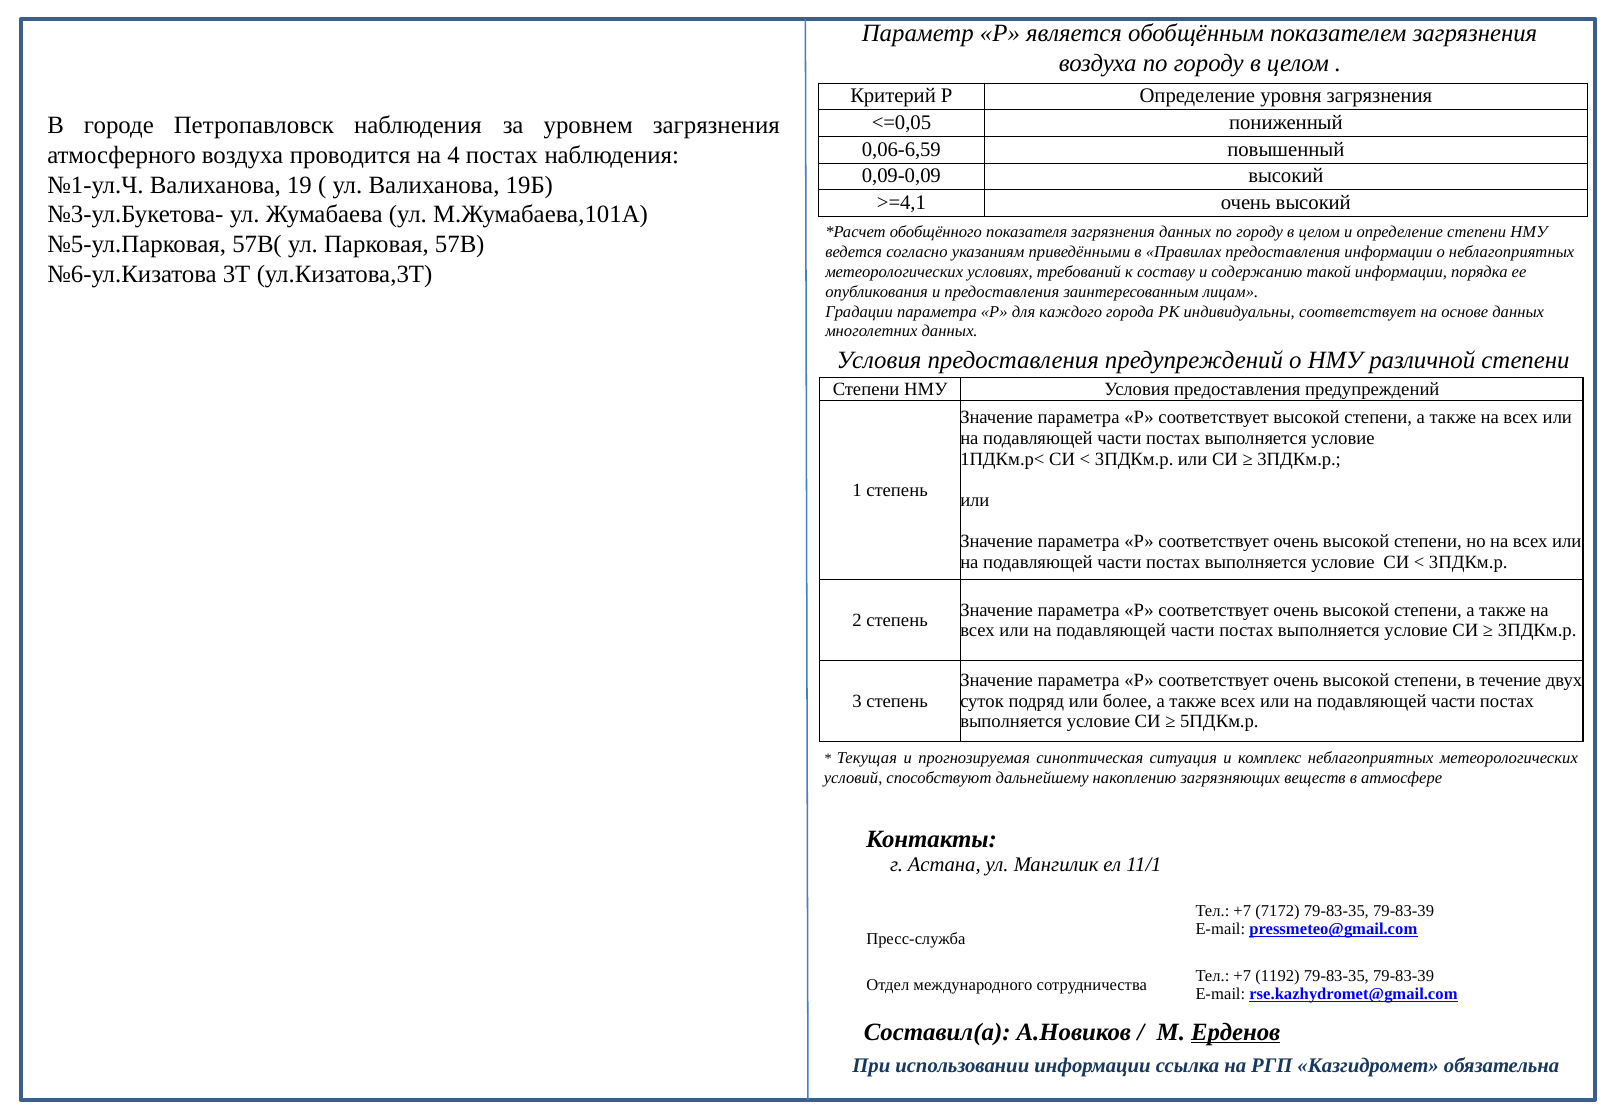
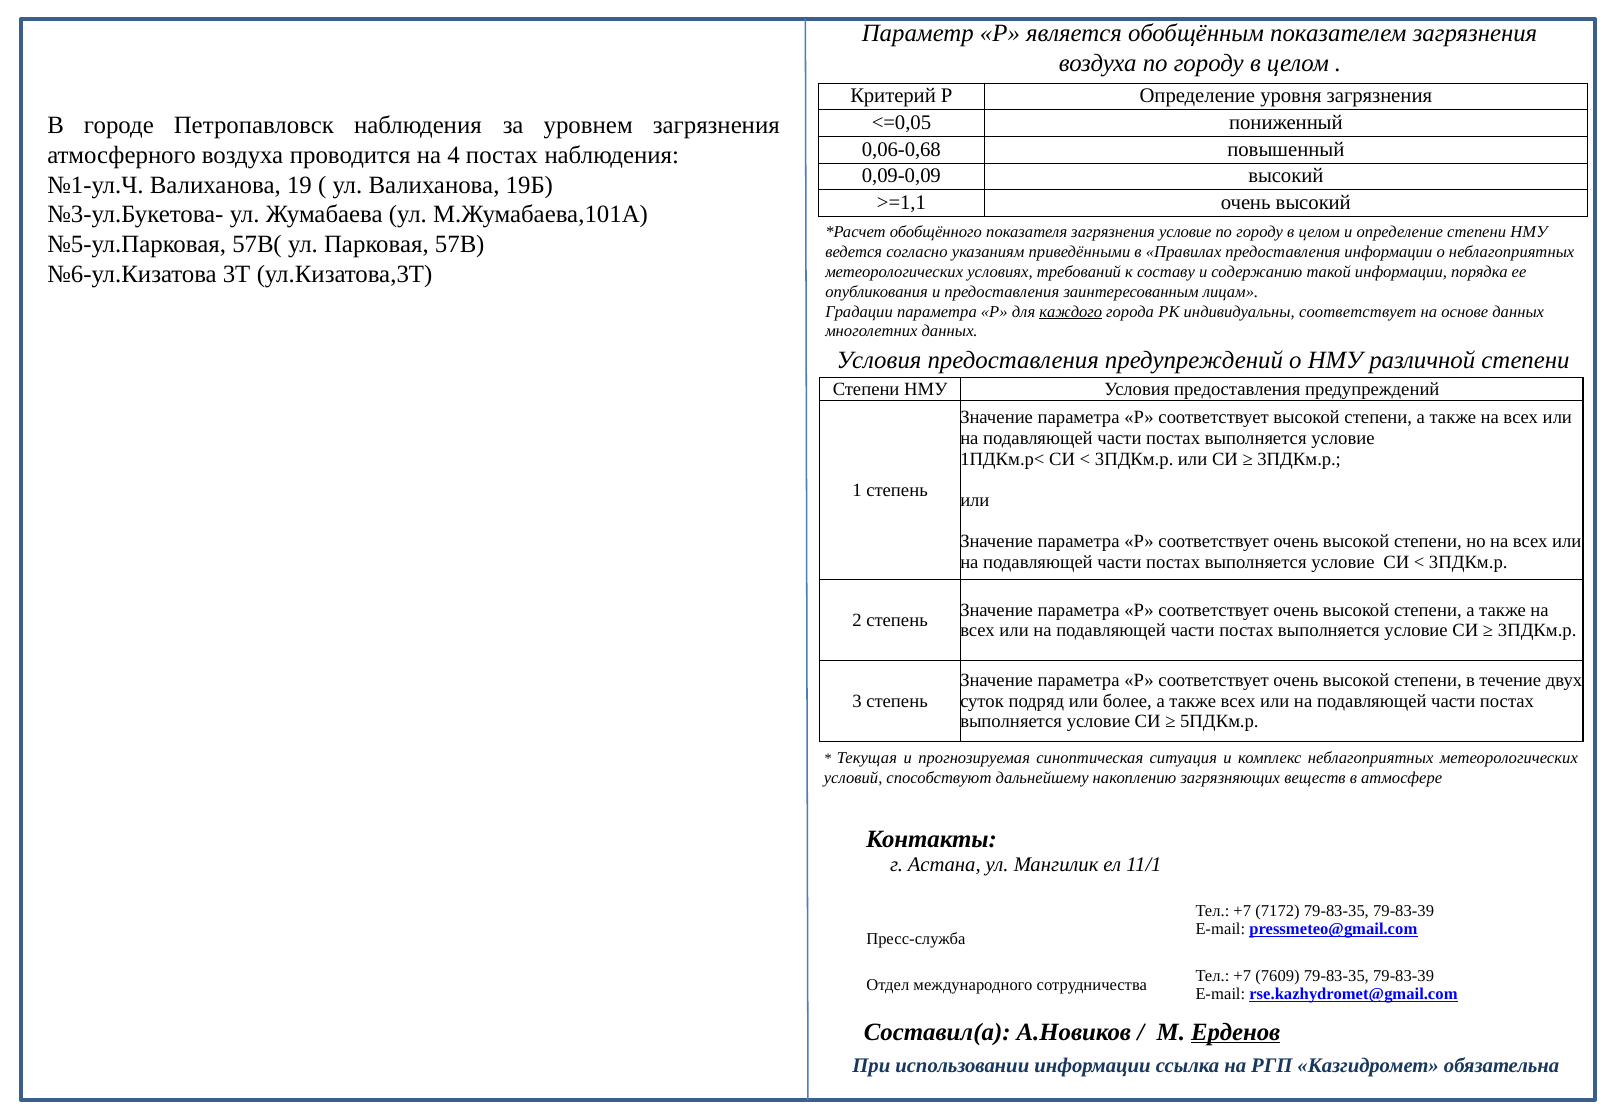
0,06-6,59: 0,06-6,59 -> 0,06-0,68 (901, 149)
>=4,1: >=4,1 -> >=1,1 (901, 203)
загрязнения данных: данных -> условие (1185, 232)
каждого underline: none -> present (1071, 312)
1192: 1192 -> 7609 (1277, 975)
